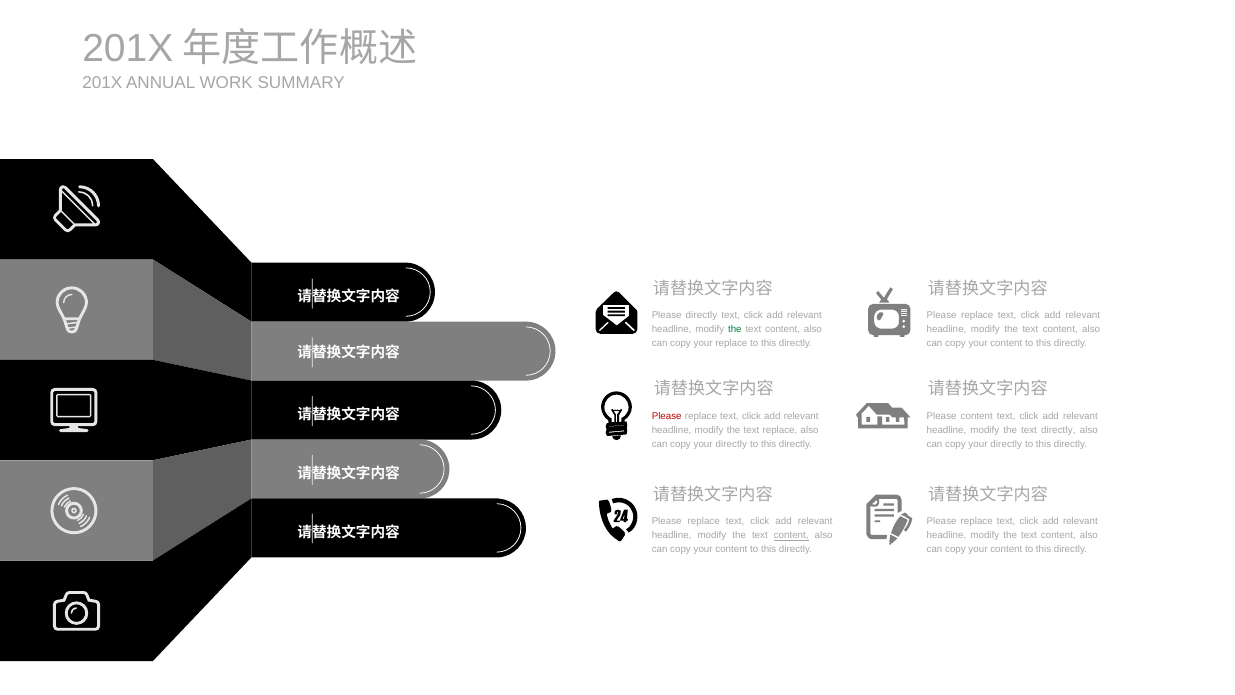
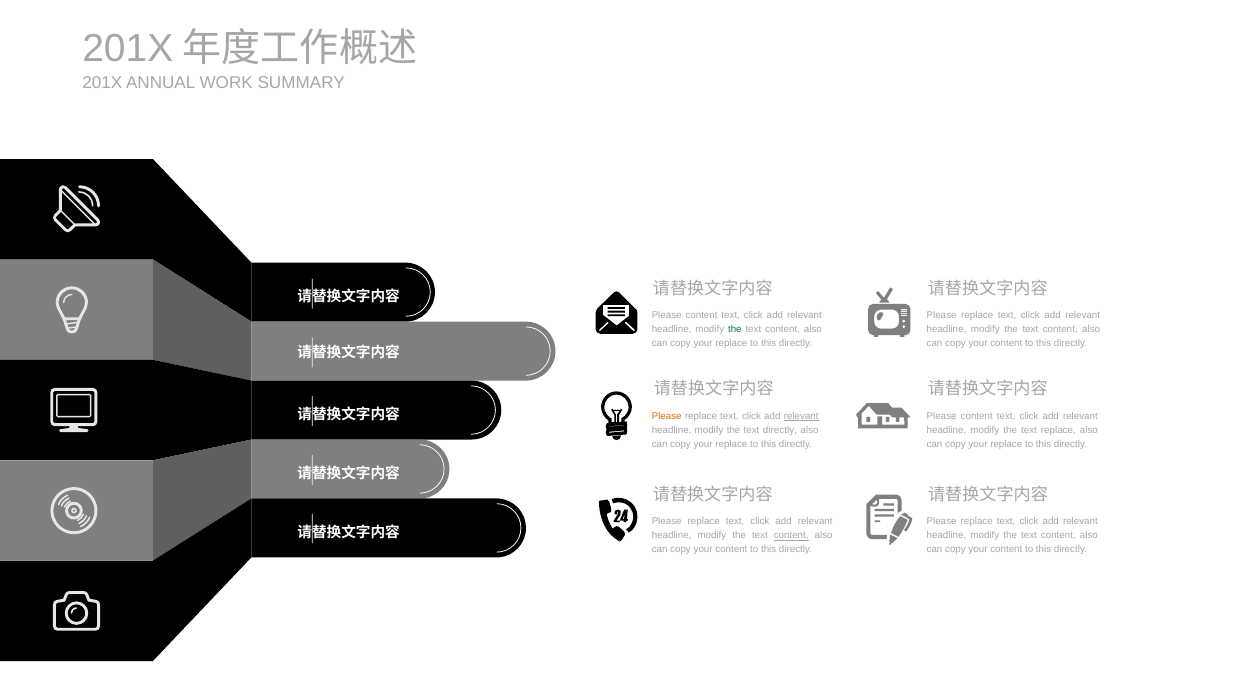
directly: directly -> content (702, 315)
Please colour: red -> orange (667, 416)
relevant underline: none -> present (801, 416)
text replace: replace -> directly (780, 430)
text directly: directly -> replace (1058, 430)
directly: directly -> replace (731, 444)
directly: directly -> replace (1006, 444)
